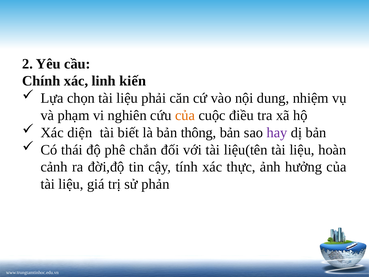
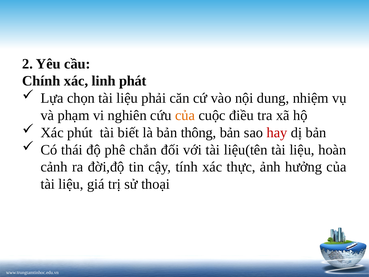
kiến: kiến -> phát (133, 81)
diện: diện -> phút (80, 132)
hay colour: purple -> red (277, 132)
phản: phản -> thoại (156, 184)
